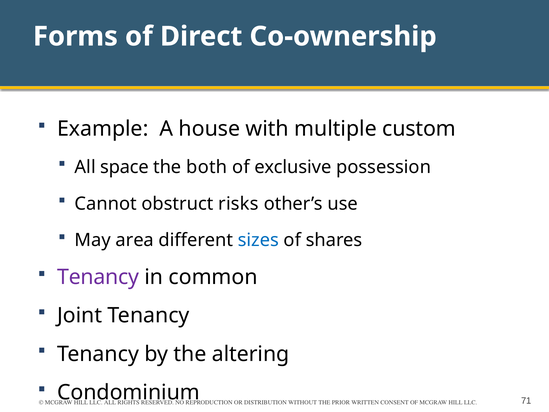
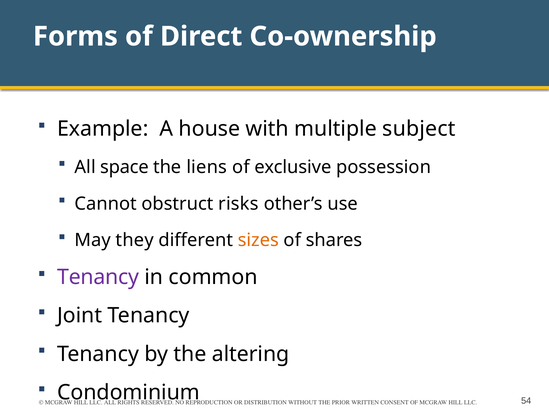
custom: custom -> subject (419, 129)
both: both -> liens (207, 167)
area: area -> they (135, 240)
sizes colour: blue -> orange (258, 240)
71: 71 -> 54 (526, 400)
